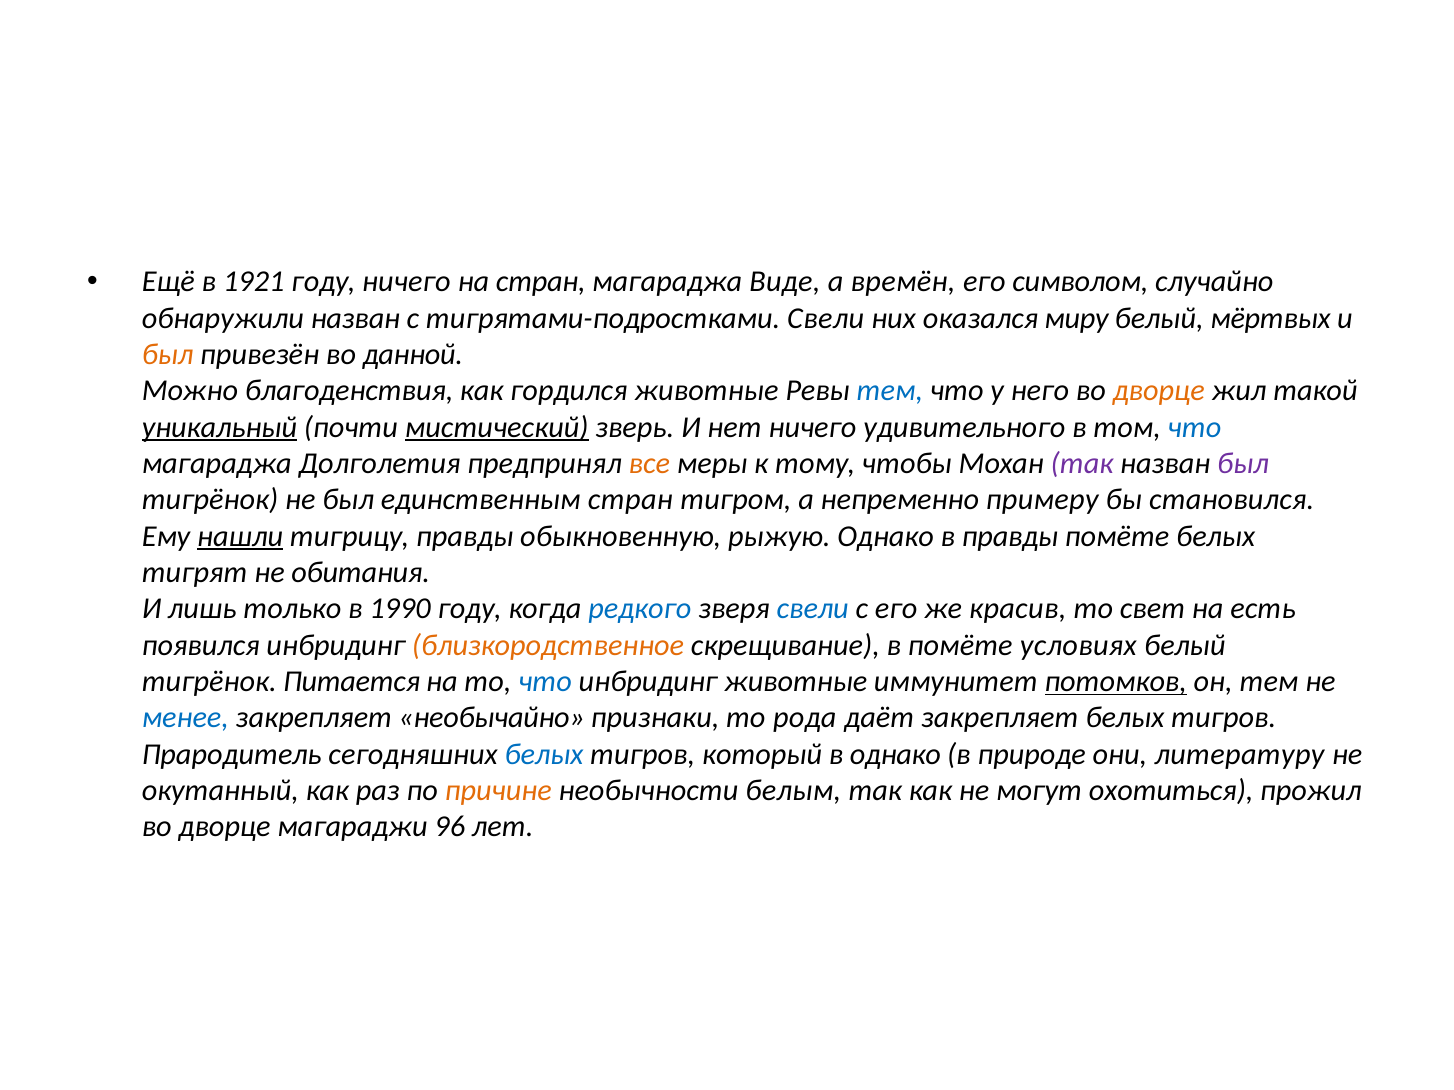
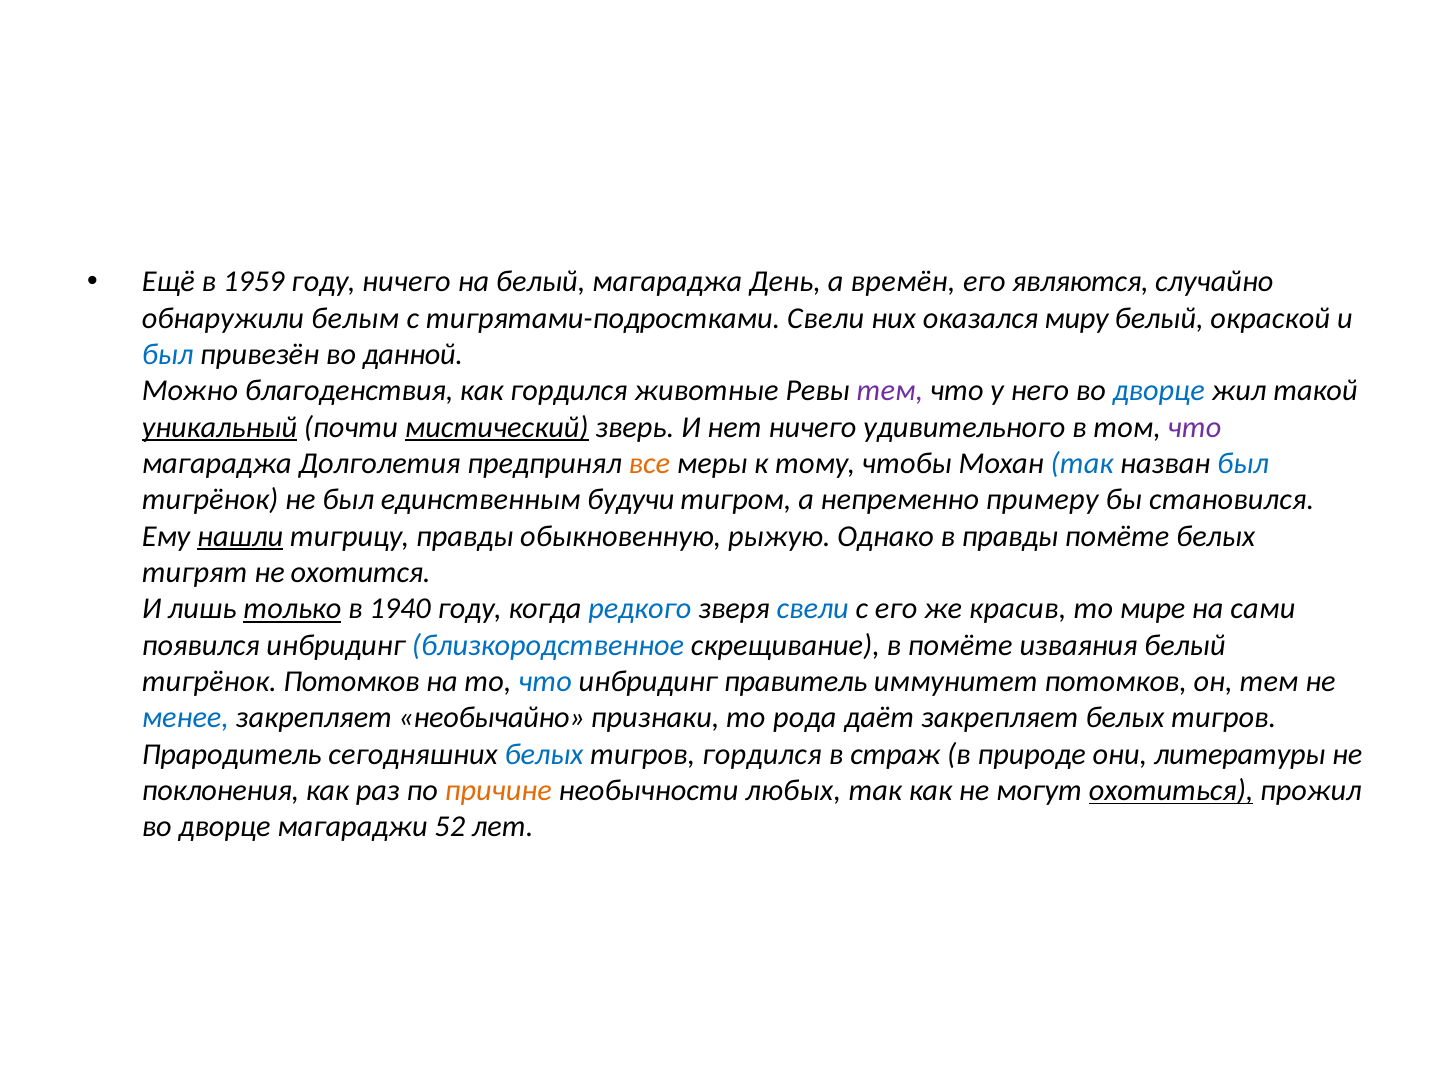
1921: 1921 -> 1959 (254, 282)
на стран: стран -> белый (541, 282)
Виде: Виде -> День (785, 282)
символом: символом -> являются (1080, 282)
обнаружили назван: назван -> белым (355, 318)
мёртвых: мёртвых -> окраской (1270, 318)
был colour: orange -> blue (168, 355)
тем colour: blue -> purple (890, 391)
дворце colour: orange -> blue (1159, 391)
что colour: blue -> purple (1195, 427)
так colour: purple -> blue (1082, 464)
был colour: purple -> blue (1243, 464)
единственным стран: стран -> будучи (631, 500)
обитания: обитания -> охотится (361, 573)
только underline: none -> present (292, 609)
1990: 1990 -> 1940 (400, 609)
свет: свет -> мире (1153, 609)
есть: есть -> сами (1263, 609)
близкородственное colour: orange -> blue (548, 646)
условиях: условиях -> изваяния (1079, 646)
тигрёнок Питается: Питается -> Потомков (352, 682)
инбридинг животные: животные -> правитель (796, 682)
потомков underline: present -> none (1116, 682)
тигров который: который -> гордился (762, 755)
в однако: однако -> страж (895, 755)
литературу: литературу -> литературы (1240, 755)
окутанный: окутанный -> поклонения (220, 791)
белым: белым -> любых (793, 791)
охотиться underline: none -> present (1171, 791)
96: 96 -> 52 (450, 827)
